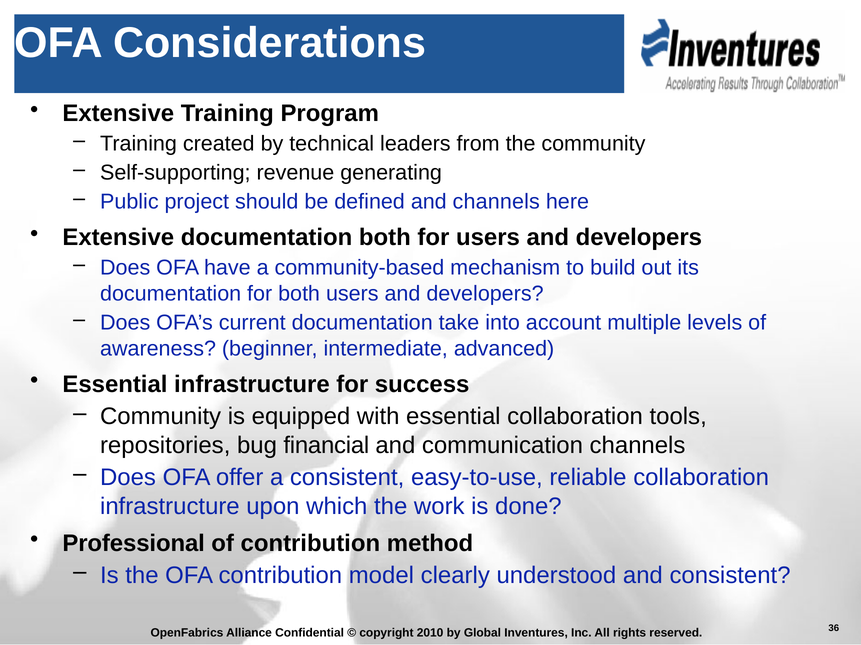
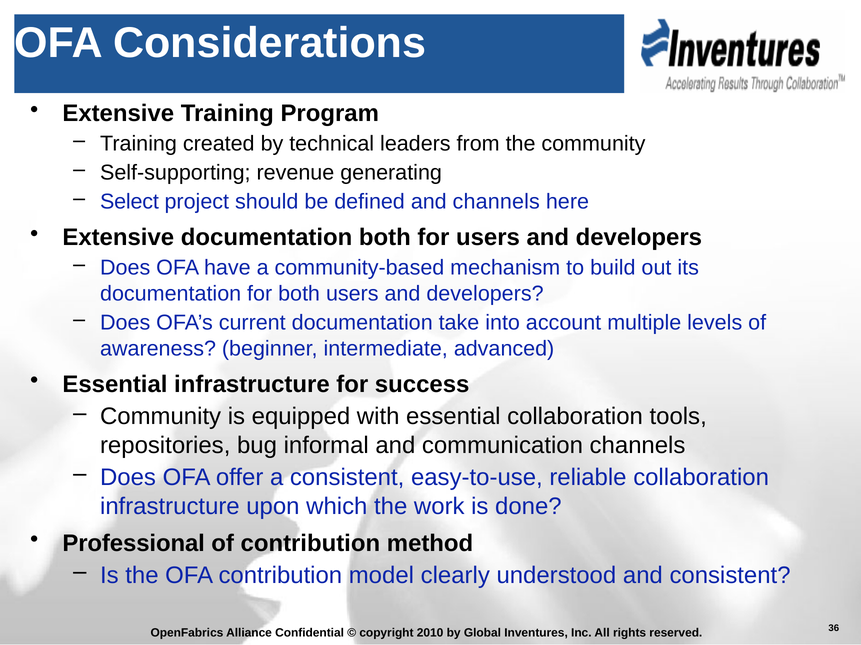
Public: Public -> Select (129, 202)
financial: financial -> informal (326, 446)
